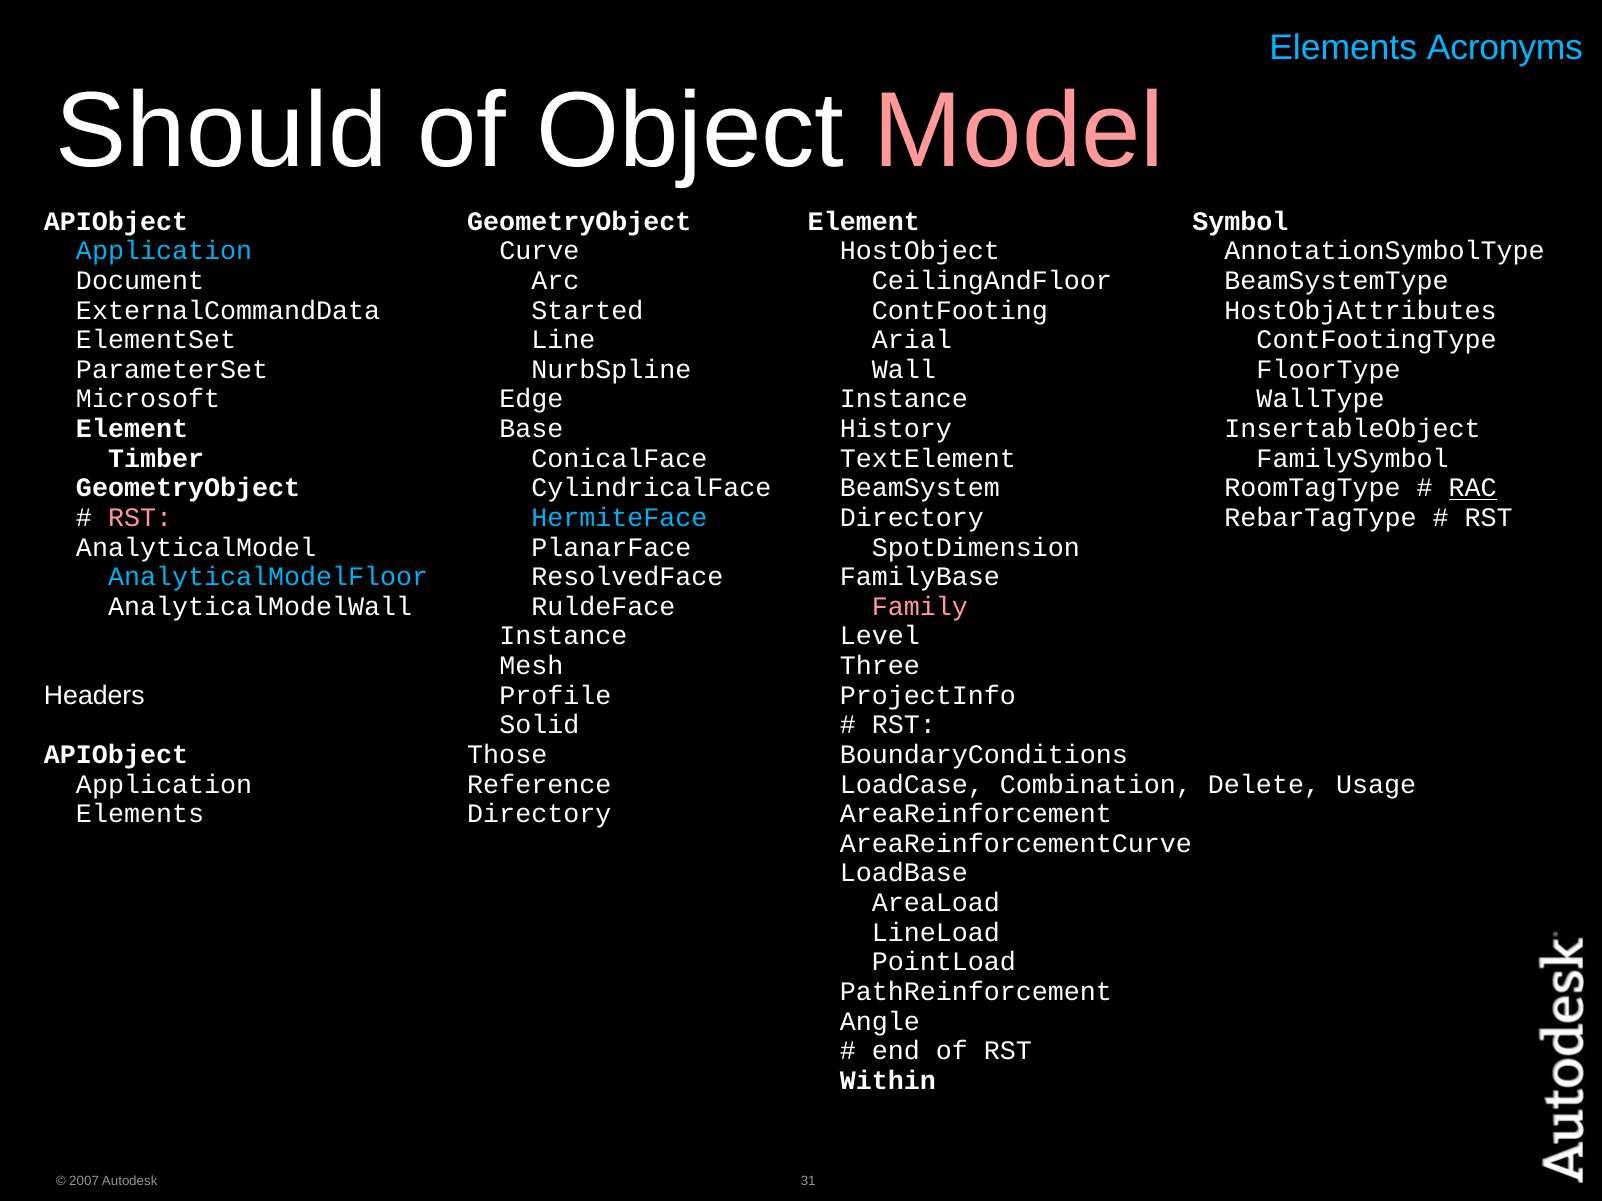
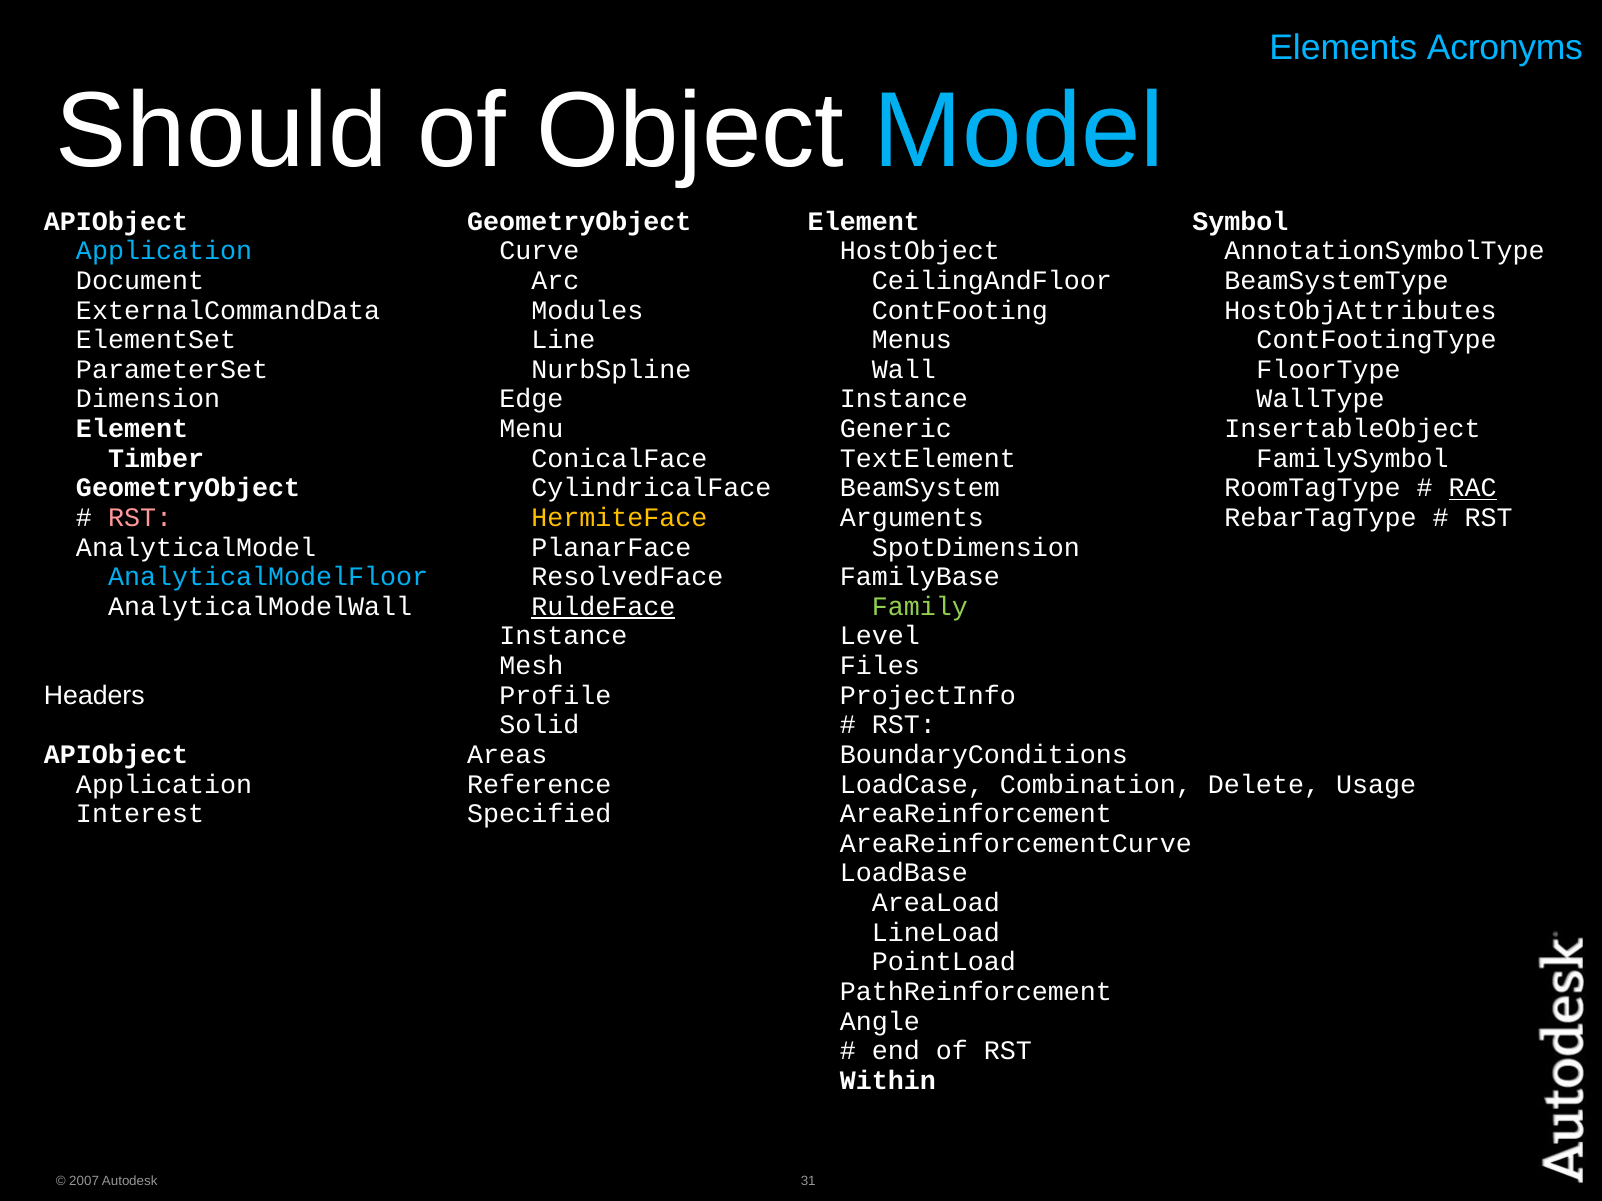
Model colour: pink -> light blue (1019, 131)
Started: Started -> Modules (587, 310)
Arial: Arial -> Menus (912, 340)
Microsoft: Microsoft -> Dimension (148, 399)
Base: Base -> Menu (531, 429)
History: History -> Generic (896, 429)
HermiteFace colour: light blue -> yellow (619, 518)
Directory: Directory -> Arguments (912, 518)
RuldeFace underline: none -> present (603, 607)
Family colour: pink -> light green (920, 607)
Three: Three -> Files (880, 666)
Those: Those -> Areas (507, 755)
Elements: Elements -> Interest (140, 814)
Directory: Directory -> Specified (539, 814)
